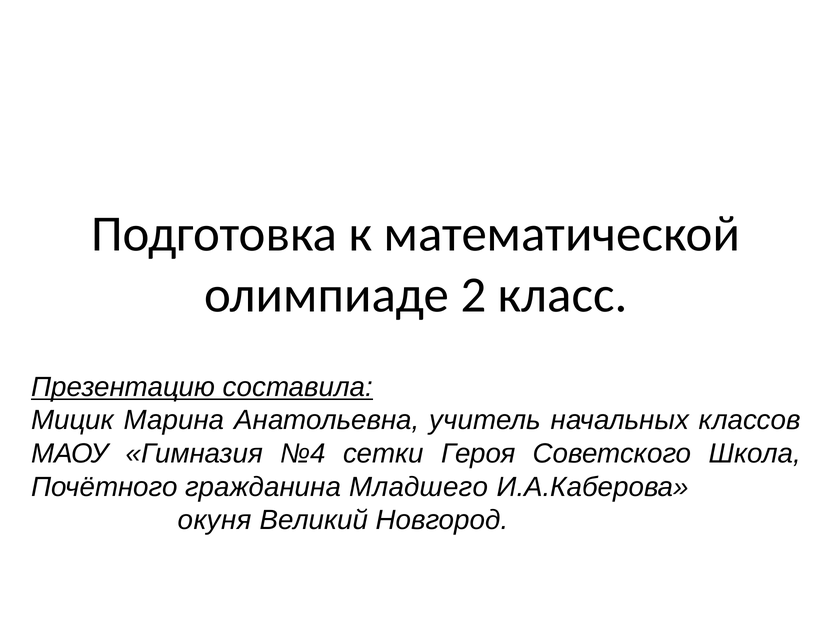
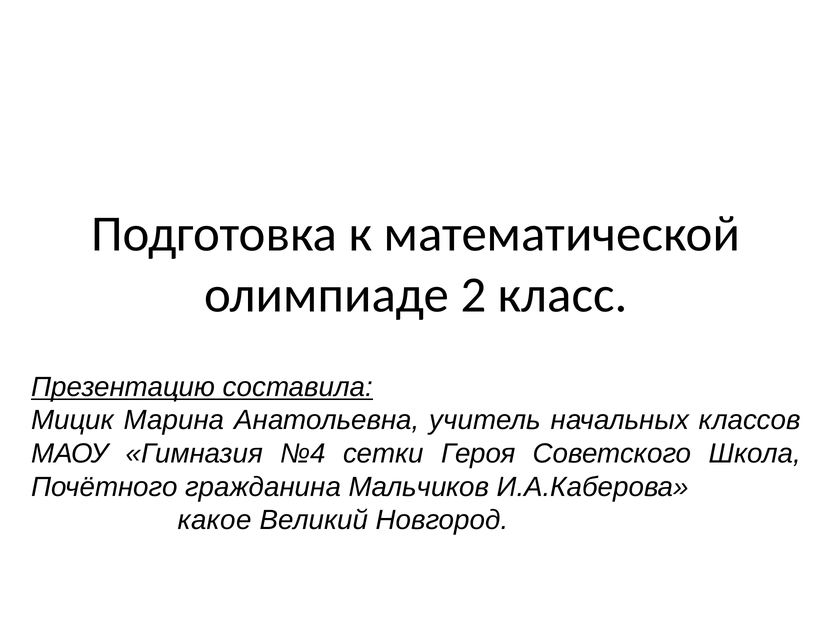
Младшего: Младшего -> Мальчиков (419, 487)
окуня: окуня -> какое (215, 520)
